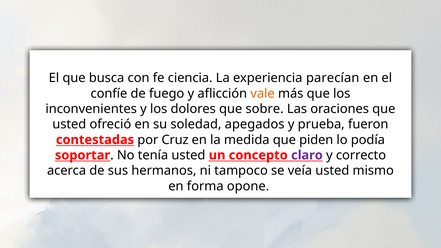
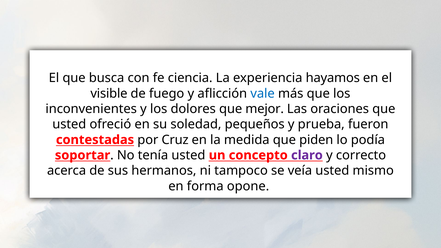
parecían: parecían -> hayamos (333, 78)
confíe: confíe -> visible (109, 93)
vale colour: orange -> blue (263, 93)
sobre: sobre -> mejor (265, 109)
apegados: apegados -> pequeños (255, 124)
